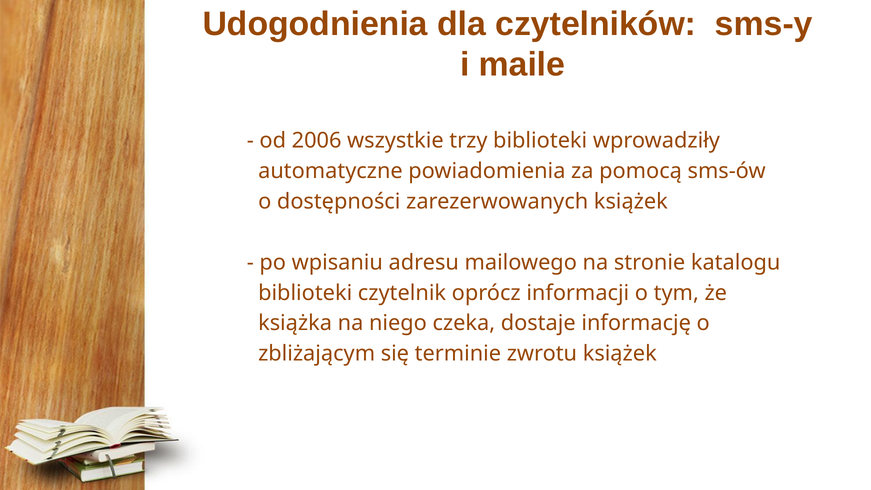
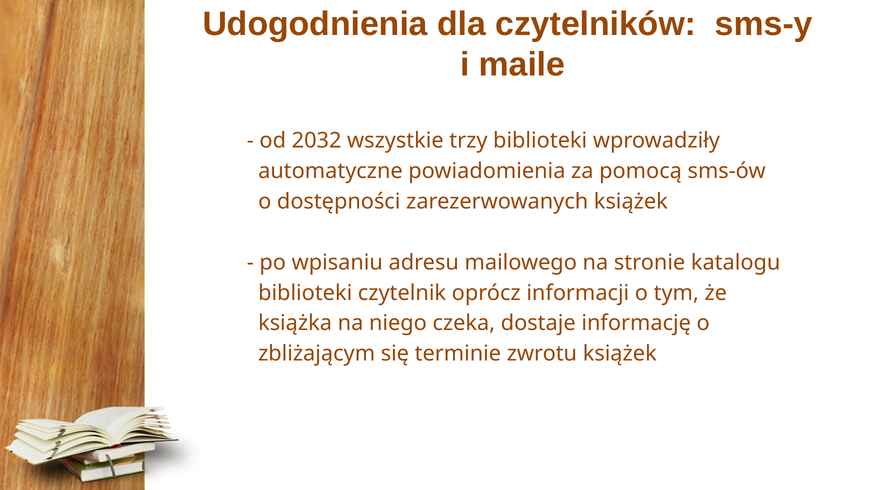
2006: 2006 -> 2032 (317, 140)
